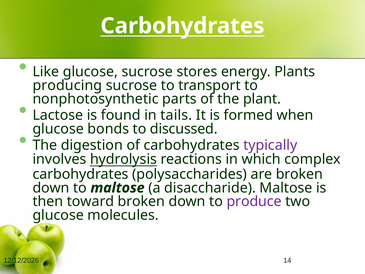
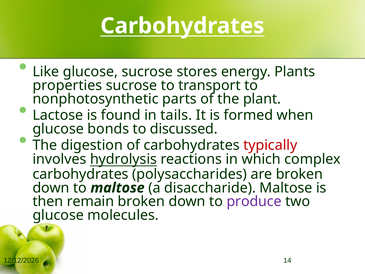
producing: producing -> properties (67, 85)
typically colour: purple -> red (270, 145)
toward: toward -> remain (90, 201)
